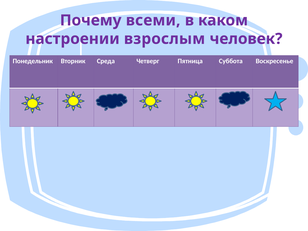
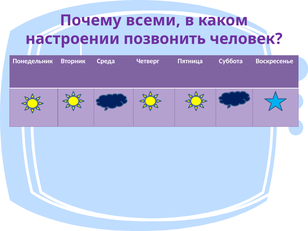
взрослым: взрослым -> позвонить (165, 39)
